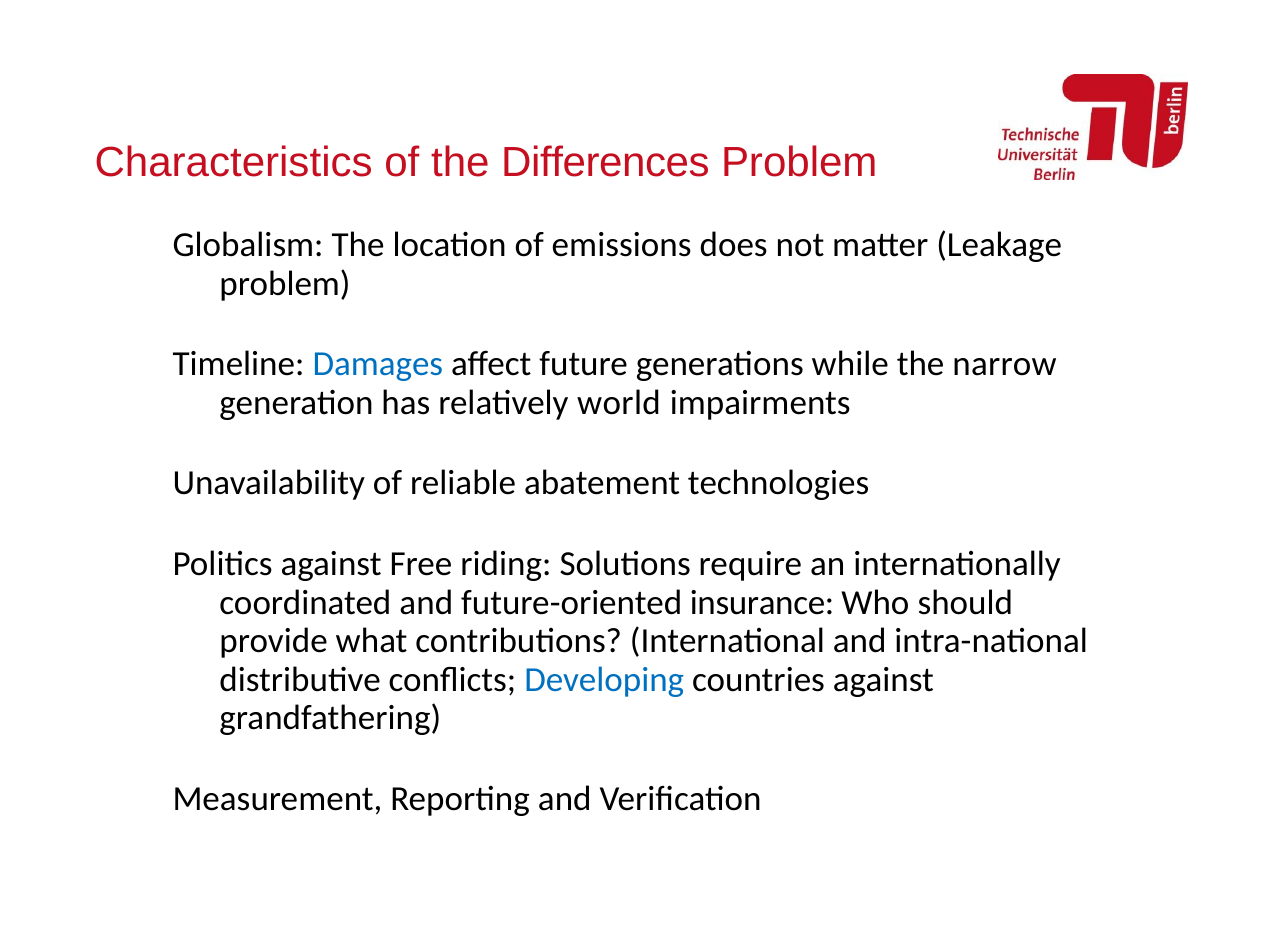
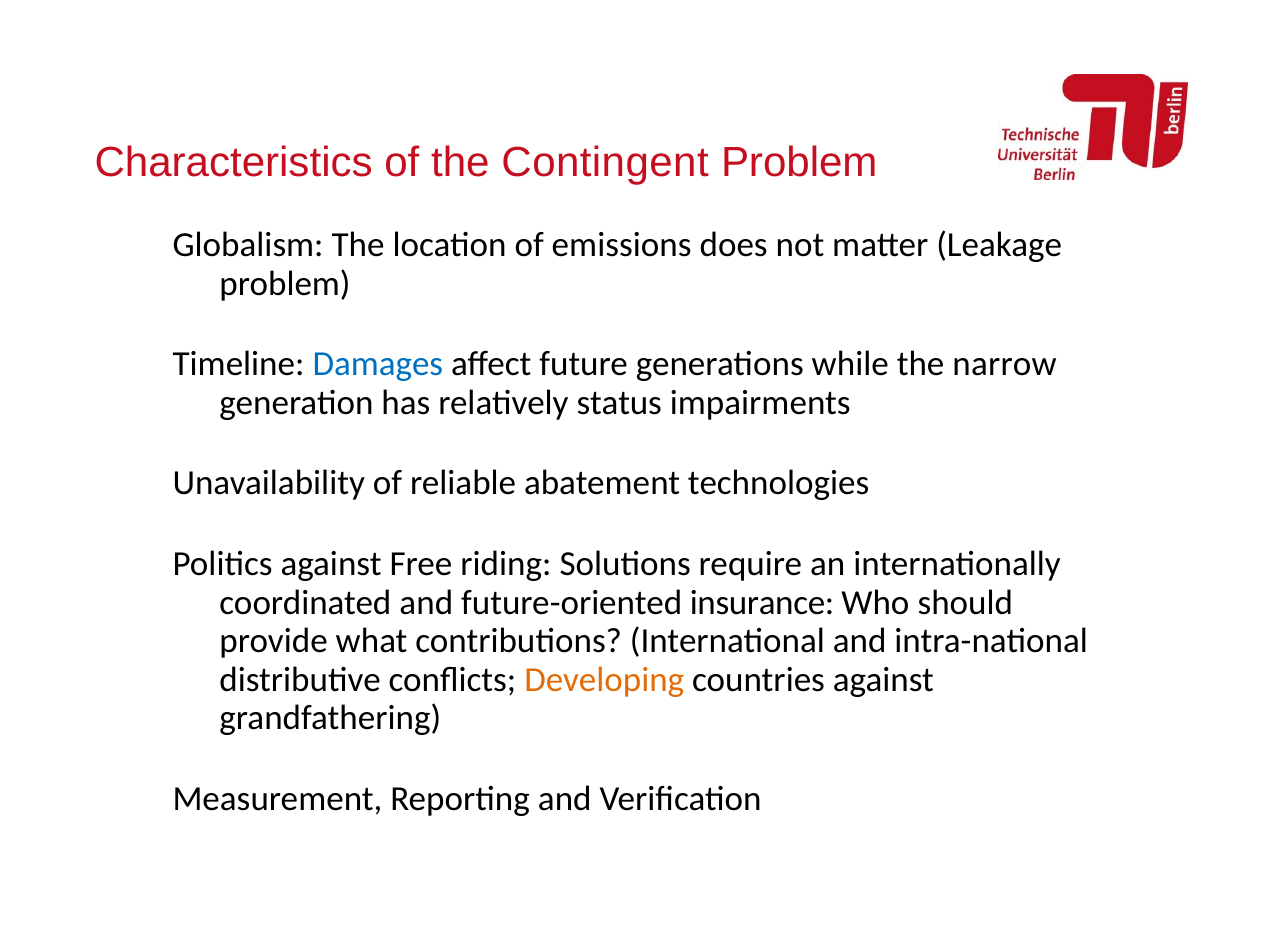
Differences: Differences -> Contingent (605, 163)
world: world -> status (619, 402)
Developing colour: blue -> orange (604, 679)
